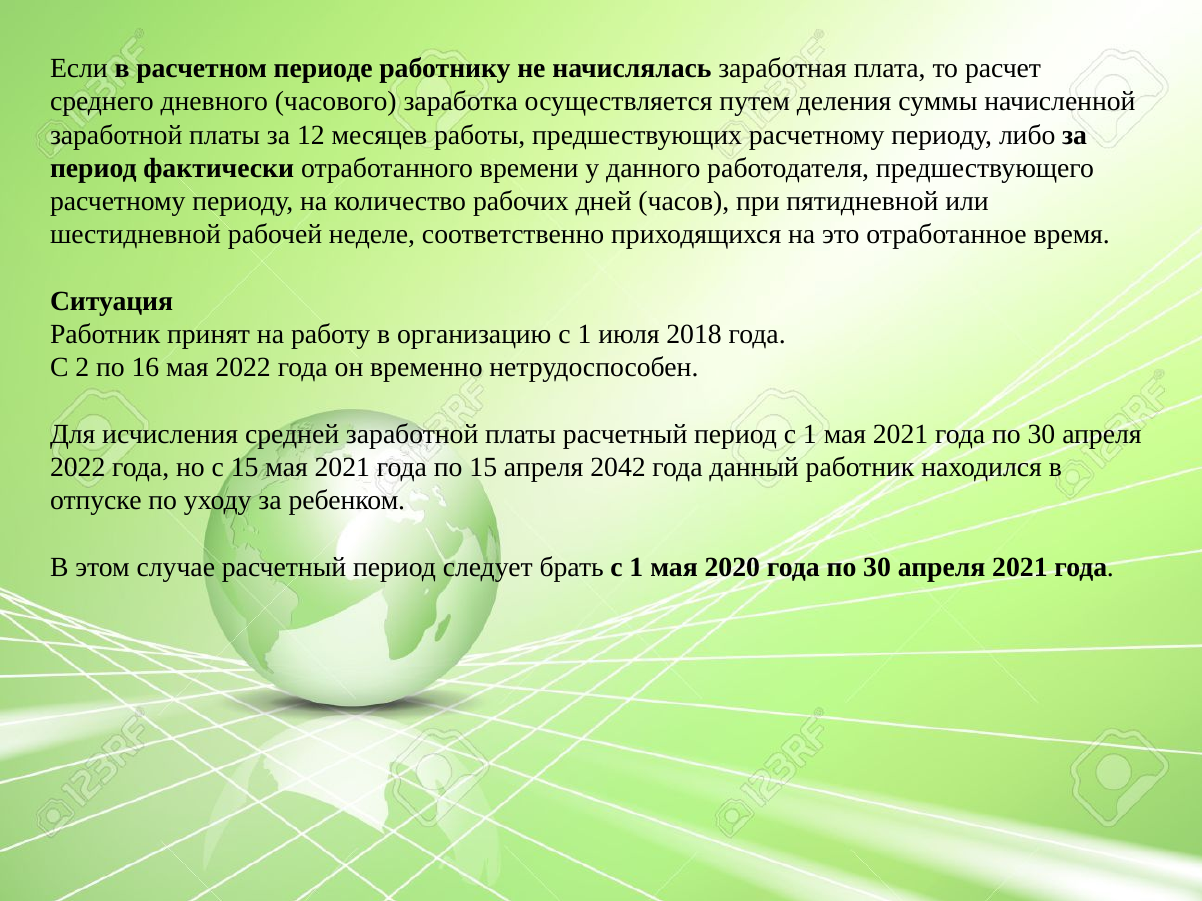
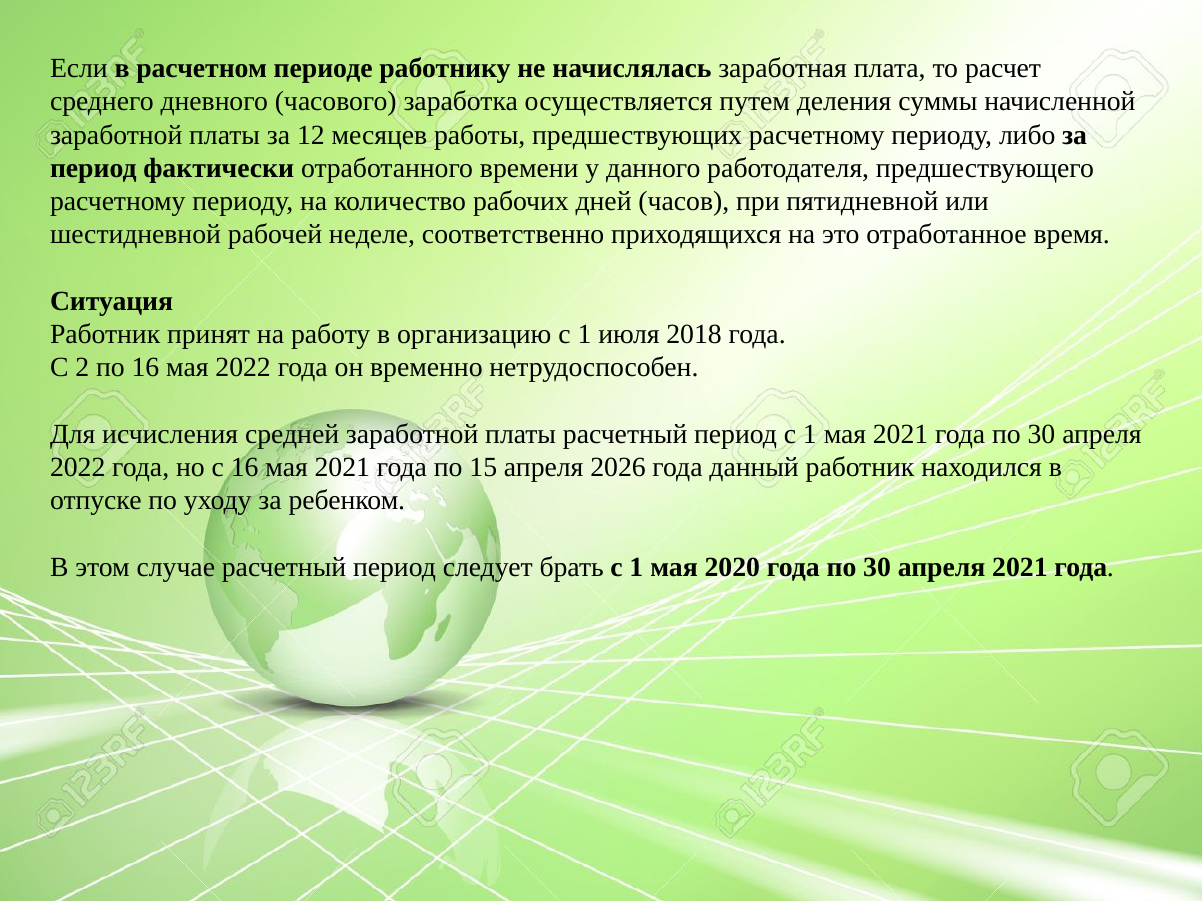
с 15: 15 -> 16 (245, 468)
2042: 2042 -> 2026 (618, 468)
